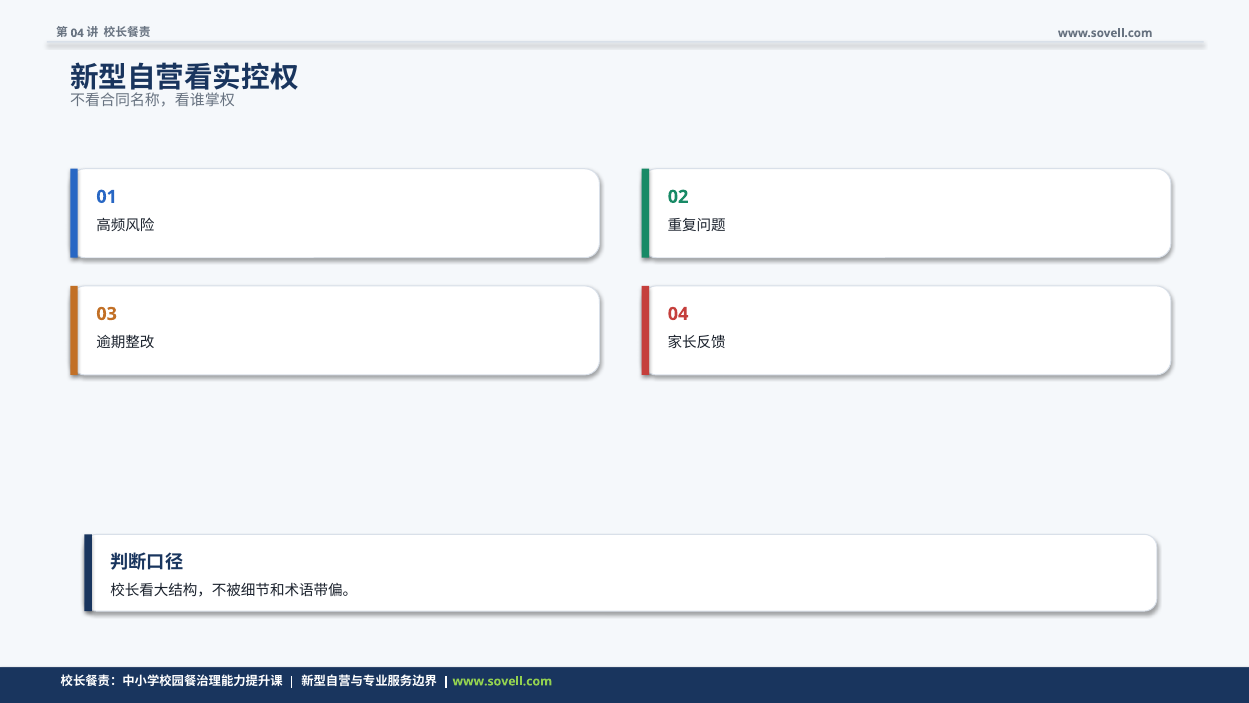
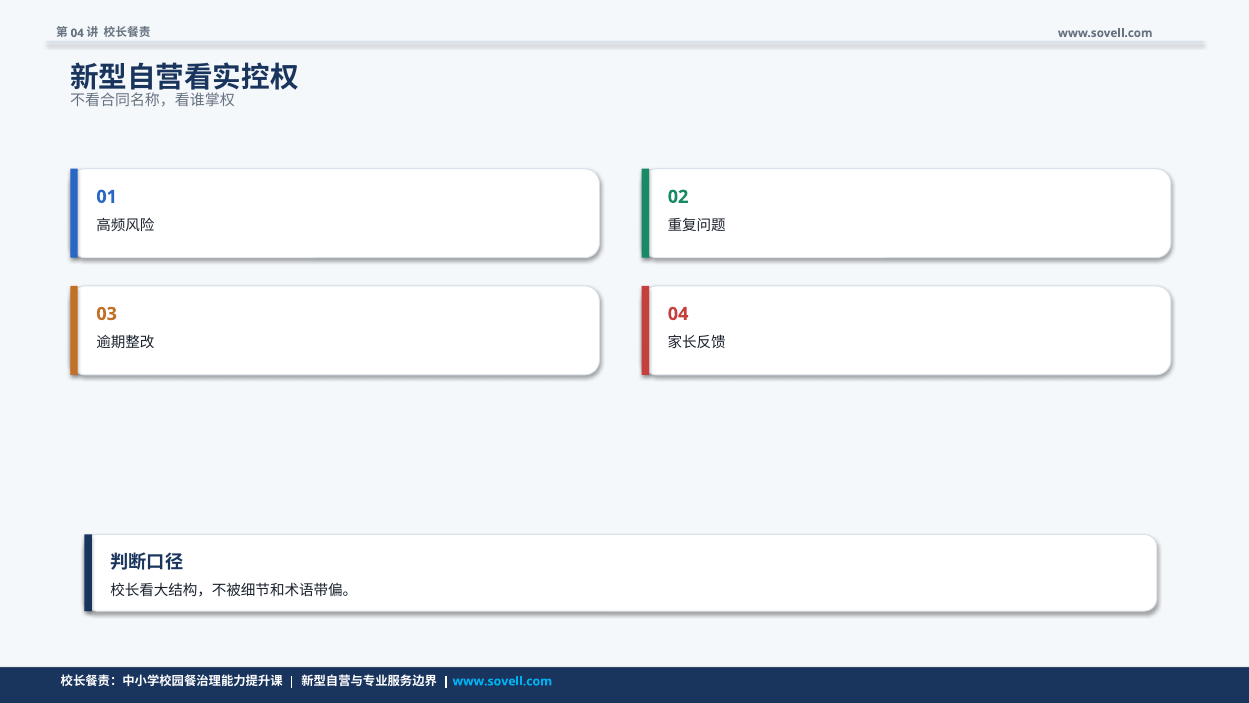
www.sovell.com colour: light green -> light blue (502, 681)
